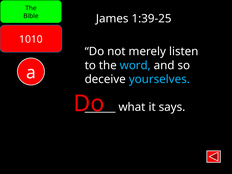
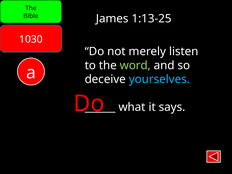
1:39-25: 1:39-25 -> 1:13-25 (152, 19)
1010: 1010 -> 1030 (31, 39)
word colour: light blue -> light green (135, 65)
